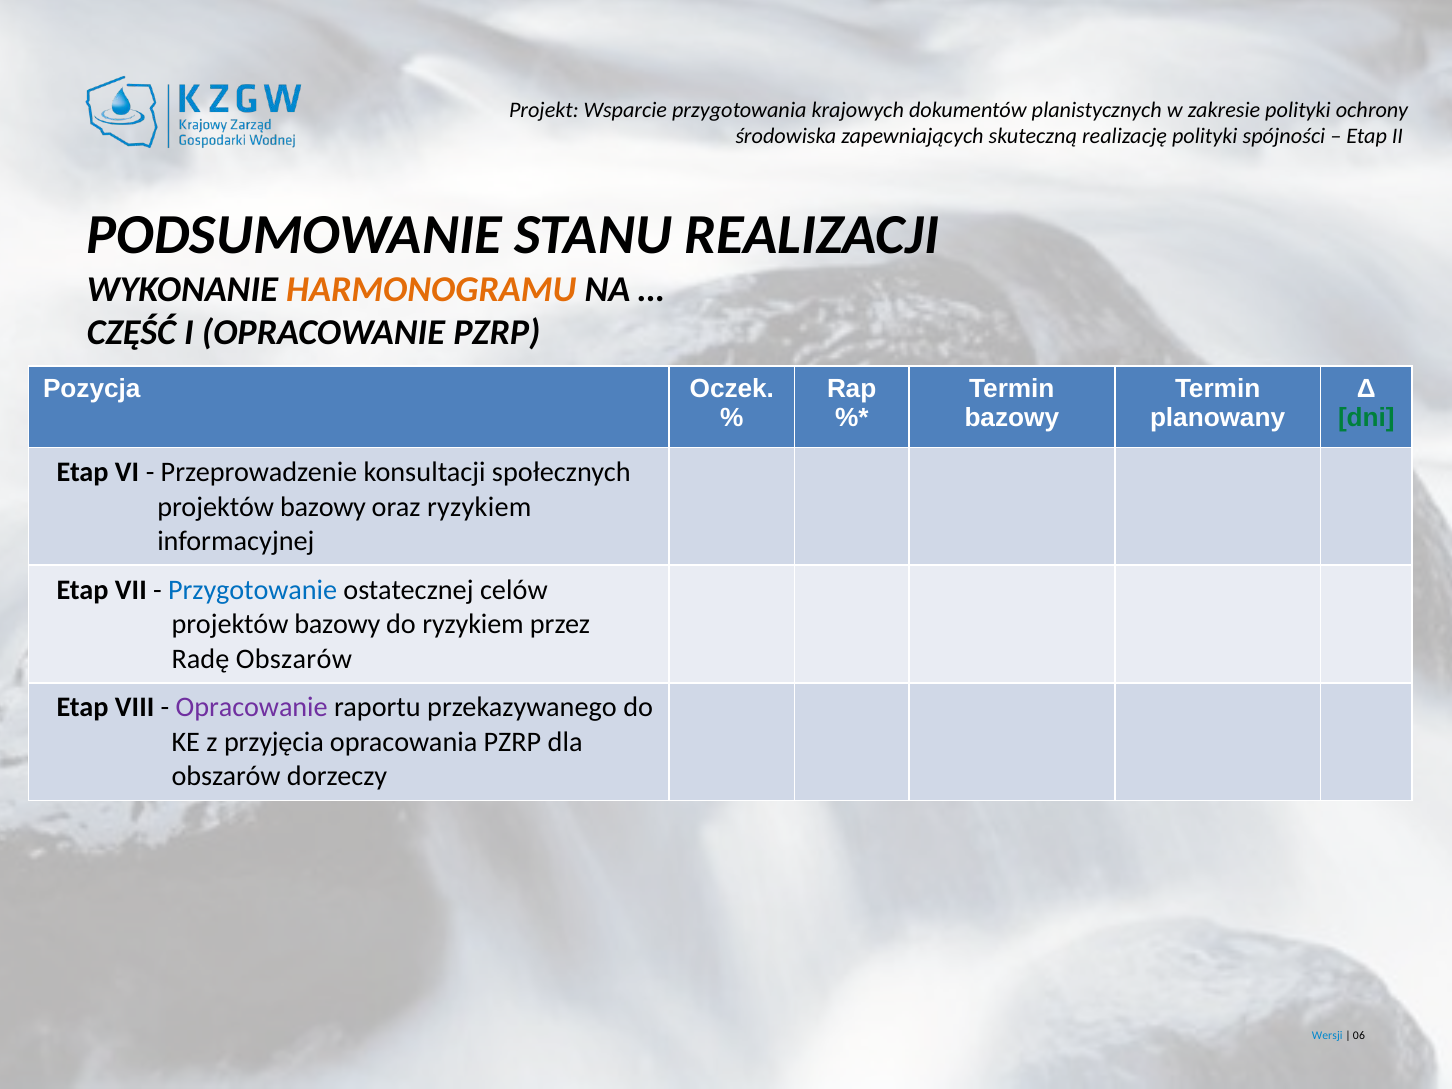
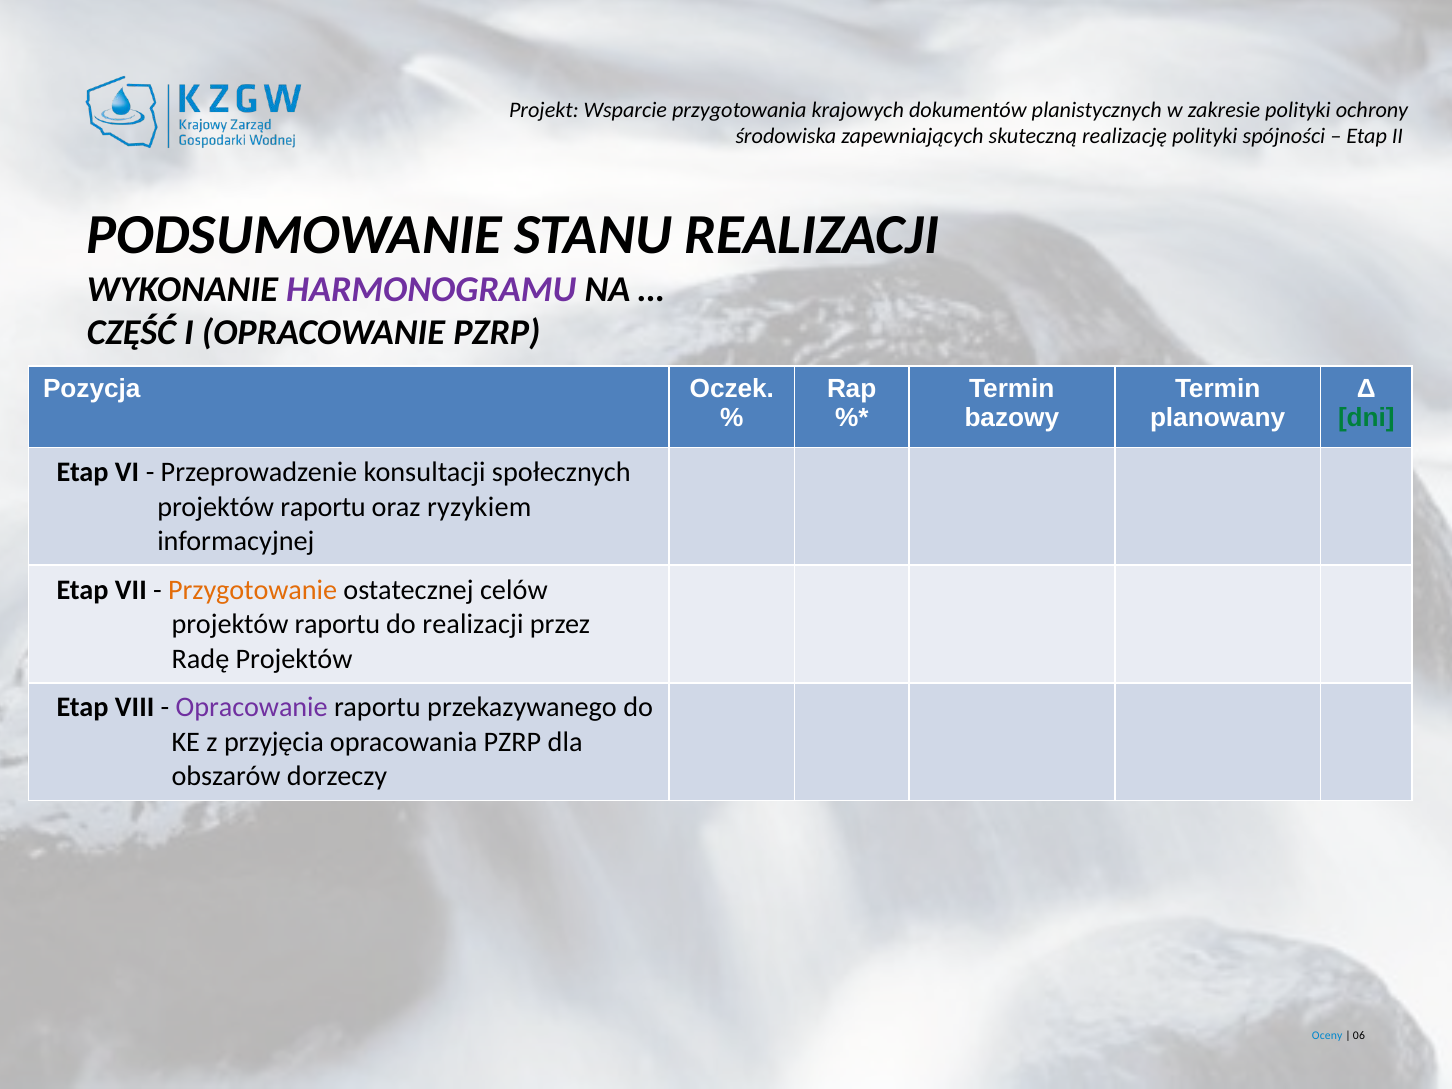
HARMONOGRAMU colour: orange -> purple (431, 289)
bazowy: bazowy -> raportu (323, 507)
Przygotowanie colour: blue -> orange (253, 590)
bazowy: bazowy -> raportu (337, 624)
do ryzykiem: ryzykiem -> realizacji (473, 624)
Radę Obszarów: Obszarów -> Projektów (294, 659)
Wersji: Wersji -> Oceny (1327, 1036)
